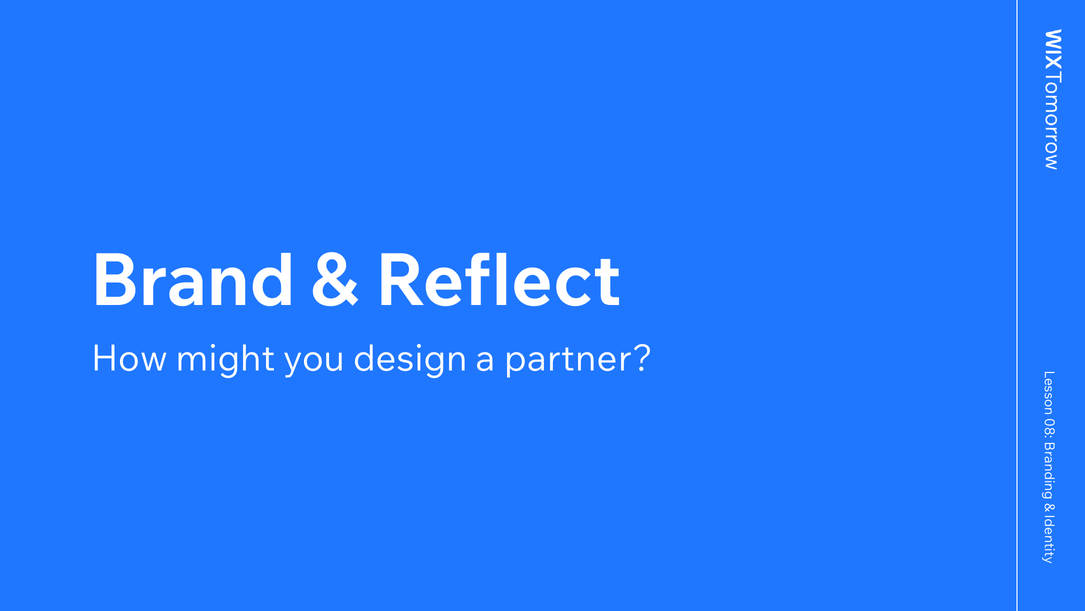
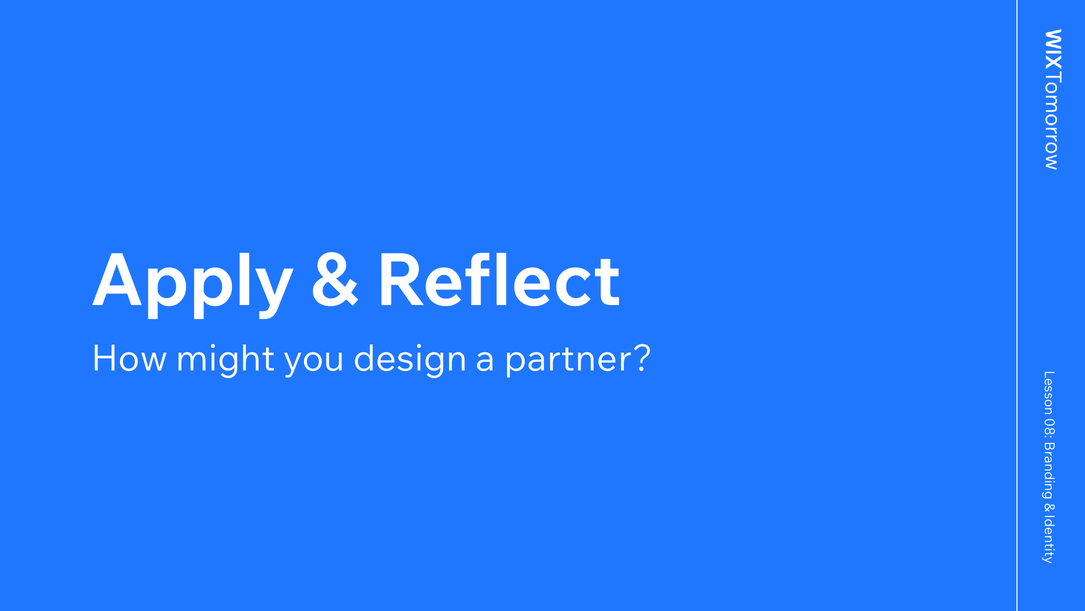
Brand: Brand -> Apply (193, 281)
